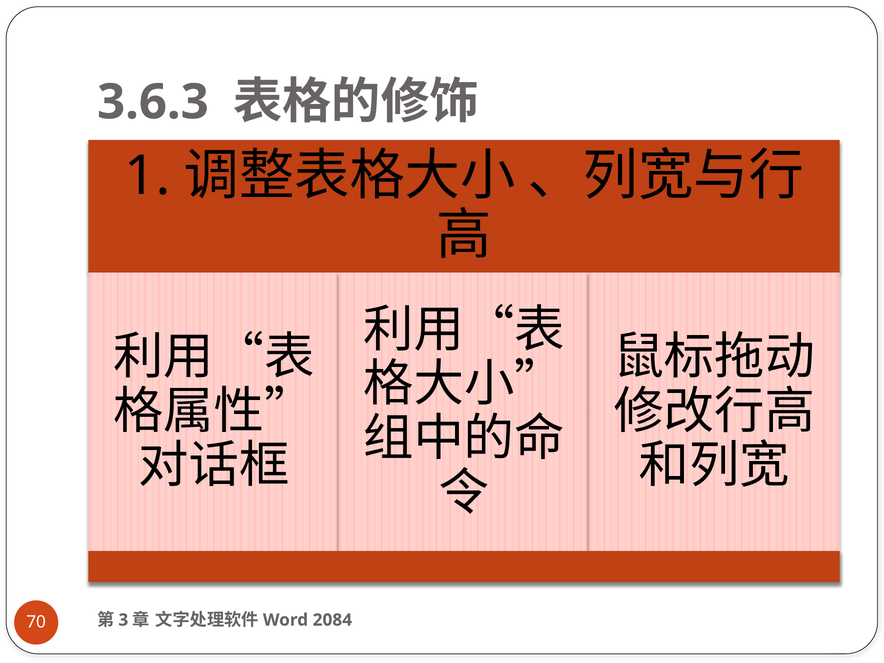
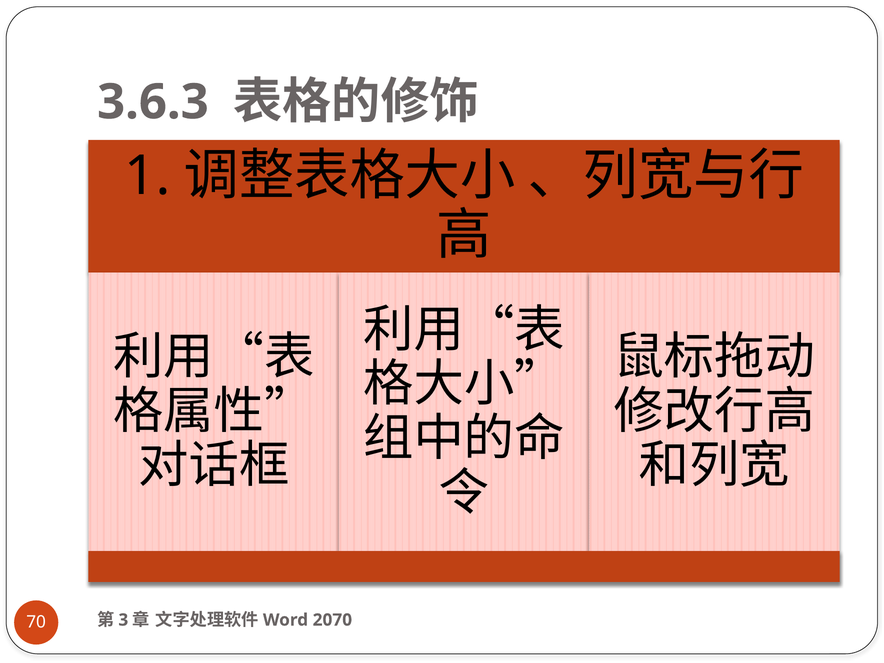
2084: 2084 -> 2070 (332, 620)
